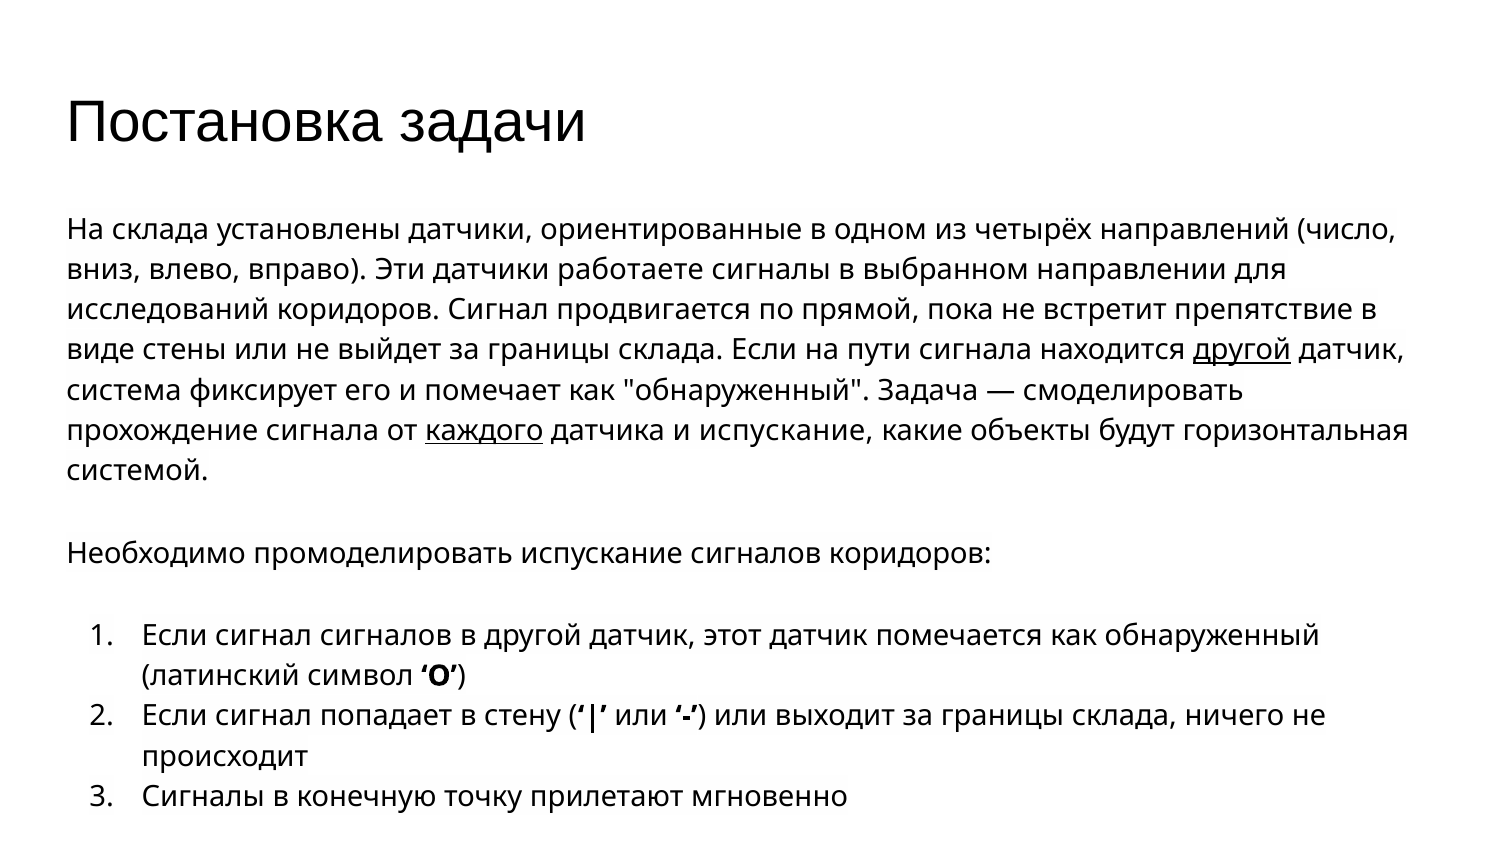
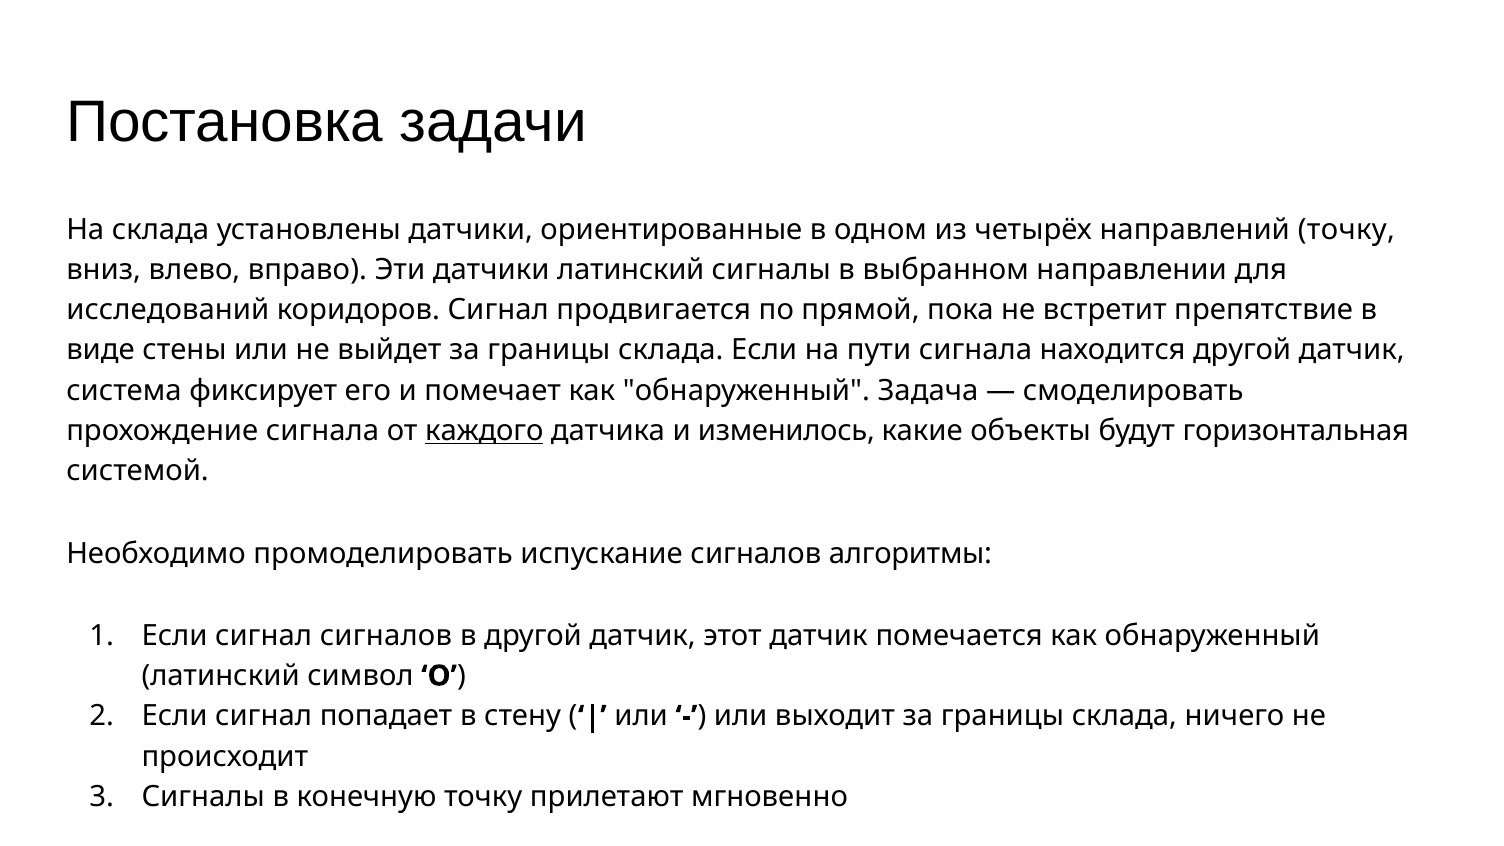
направлений число: число -> точку (1346, 229)
датчики работаете: работаете -> латинский (631, 270)
другой underline: present -> none (1242, 350)
и испускание: испускание -> изменилось (786, 431)
сигналов коридоров: коридоров -> алгоритмы (910, 553)
